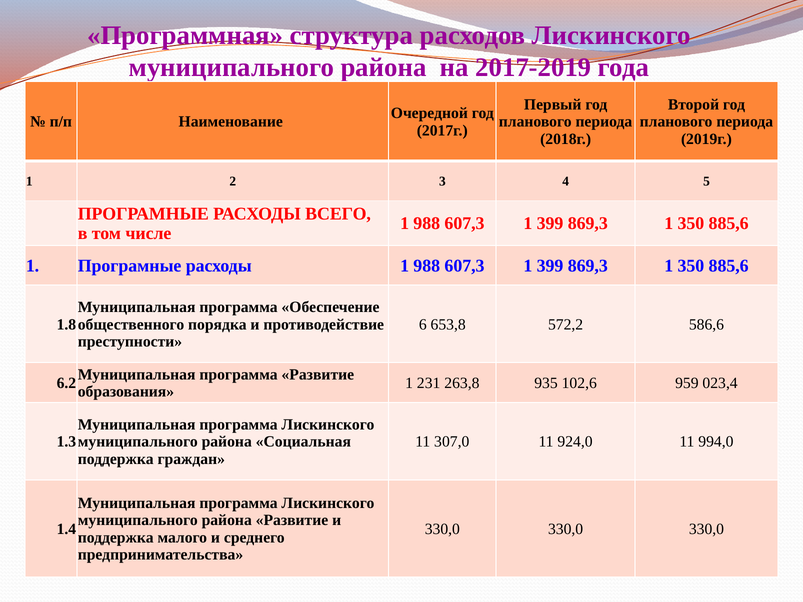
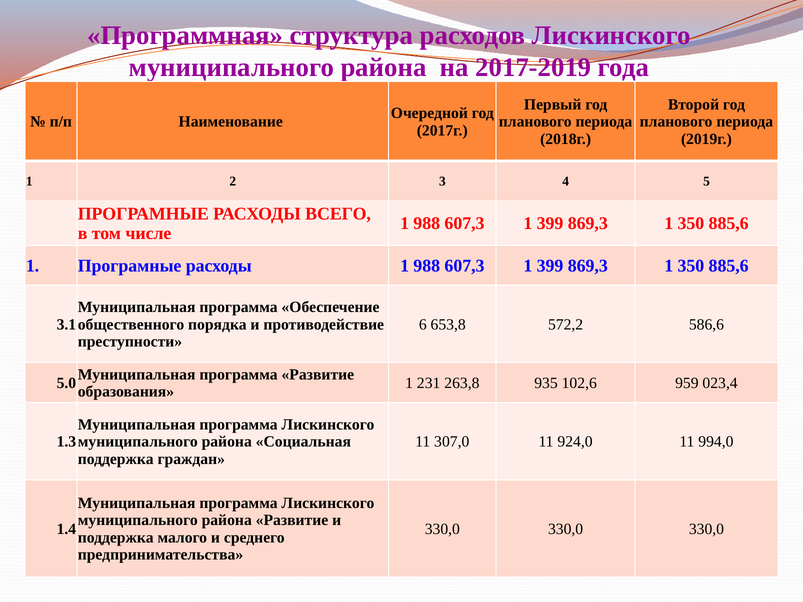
1.8: 1.8 -> 3.1 (66, 325)
6.2: 6.2 -> 5.0 (66, 383)
